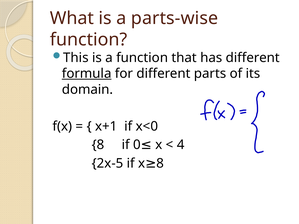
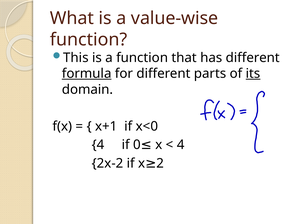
parts-wise: parts-wise -> value-wise (175, 18)
its underline: none -> present (253, 74)
8: 8 -> 4 (98, 145)
2x-5: 2x-5 -> 2x-2 (108, 163)
x 8: 8 -> 2 (160, 163)
